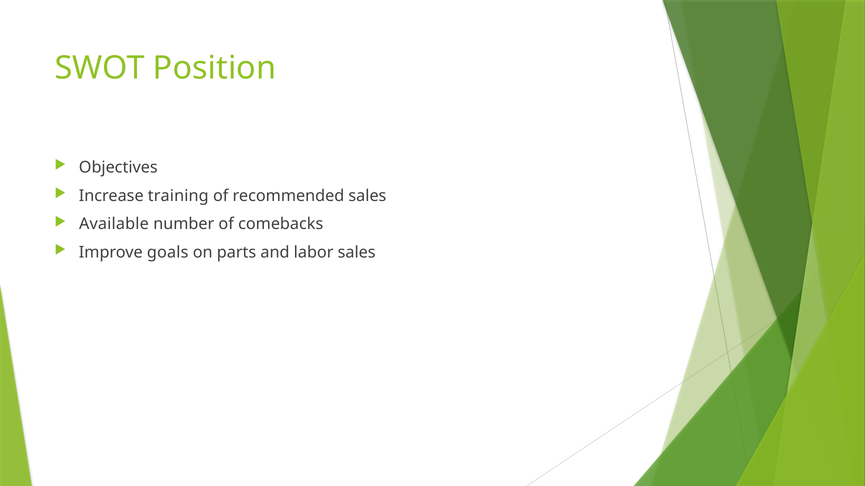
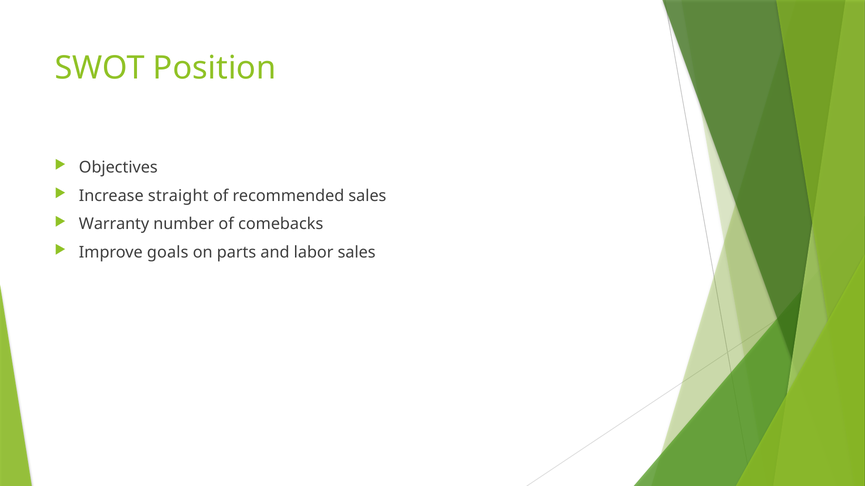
training: training -> straight (178, 196)
Available: Available -> Warranty (114, 224)
